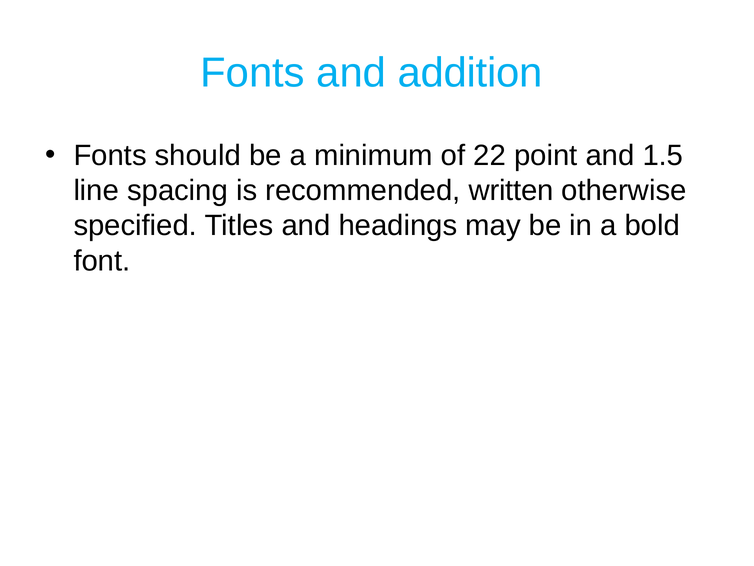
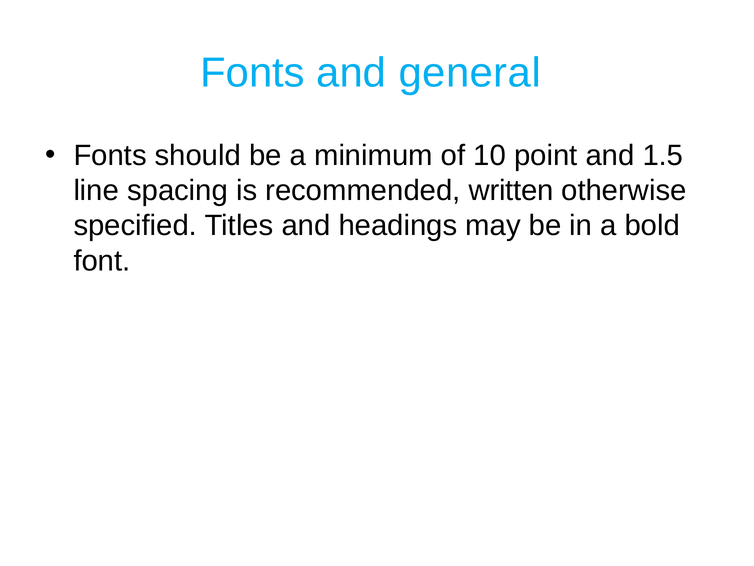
addition: addition -> general (470, 73)
22: 22 -> 10 (490, 155)
